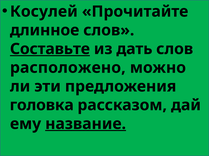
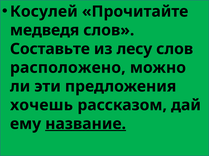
длинное: длинное -> медведя (45, 30)
Составьте underline: present -> none (50, 49)
дать: дать -> лесу (134, 49)
головка: головка -> хочешь (42, 106)
